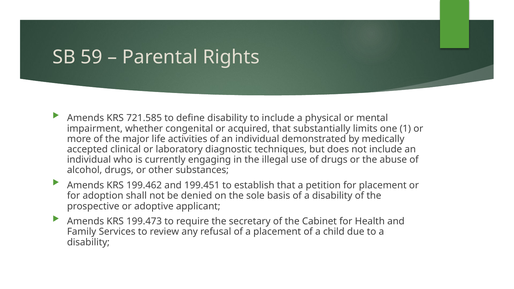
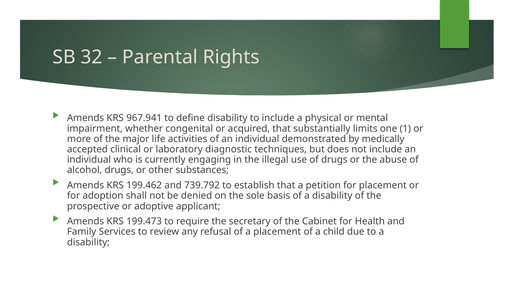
59: 59 -> 32 (92, 57)
721.585: 721.585 -> 967.941 (144, 118)
199.451: 199.451 -> 739.792 (202, 185)
